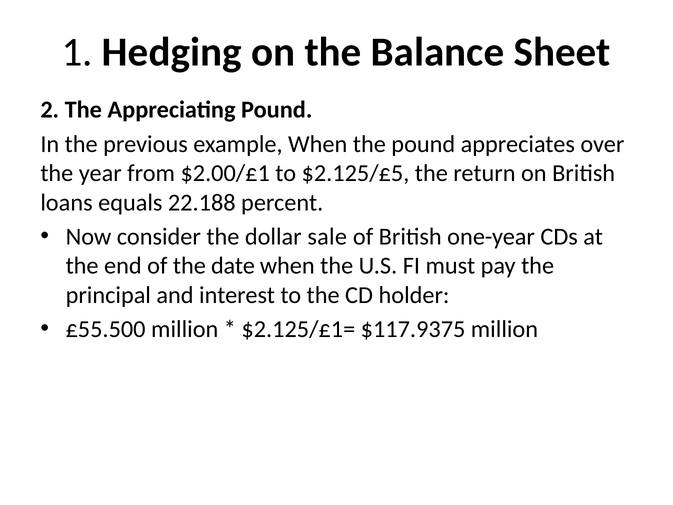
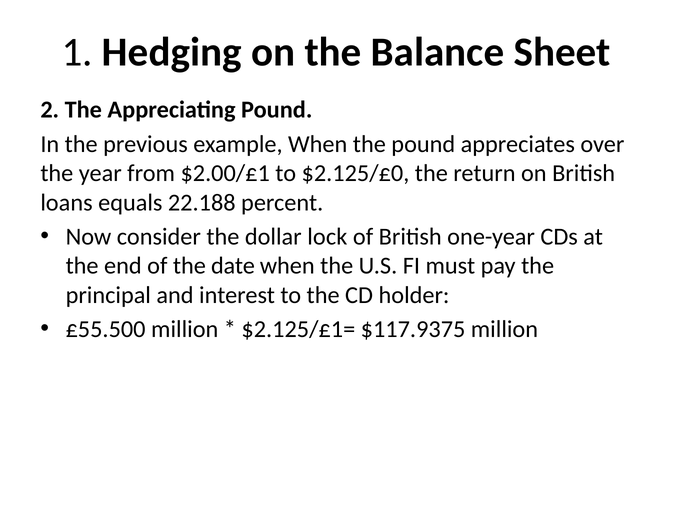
$2.125/£5: $2.125/£5 -> $2.125/£0 (355, 173)
sale: sale -> lock (327, 237)
